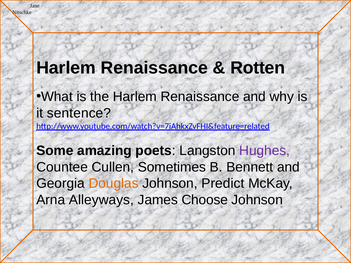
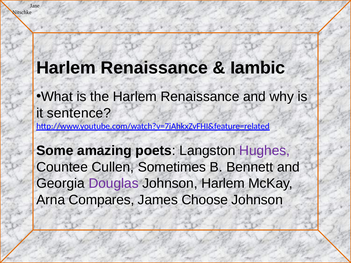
Rotten: Rotten -> Iambic (258, 68)
Douglas colour: orange -> purple (114, 184)
Johnson Predict: Predict -> Harlem (223, 184)
Alleyways: Alleyways -> Compares (101, 200)
